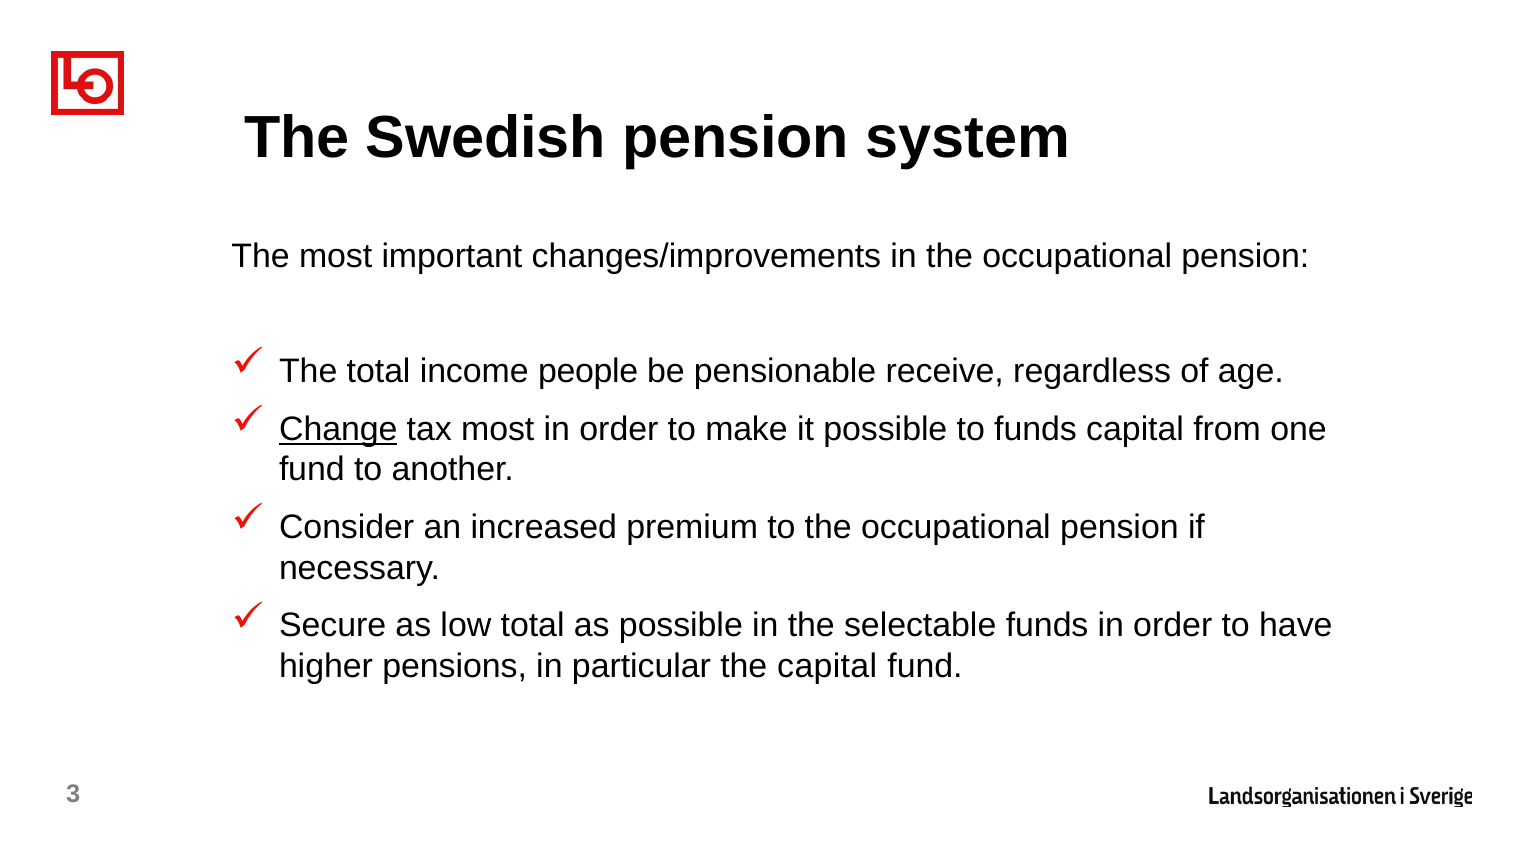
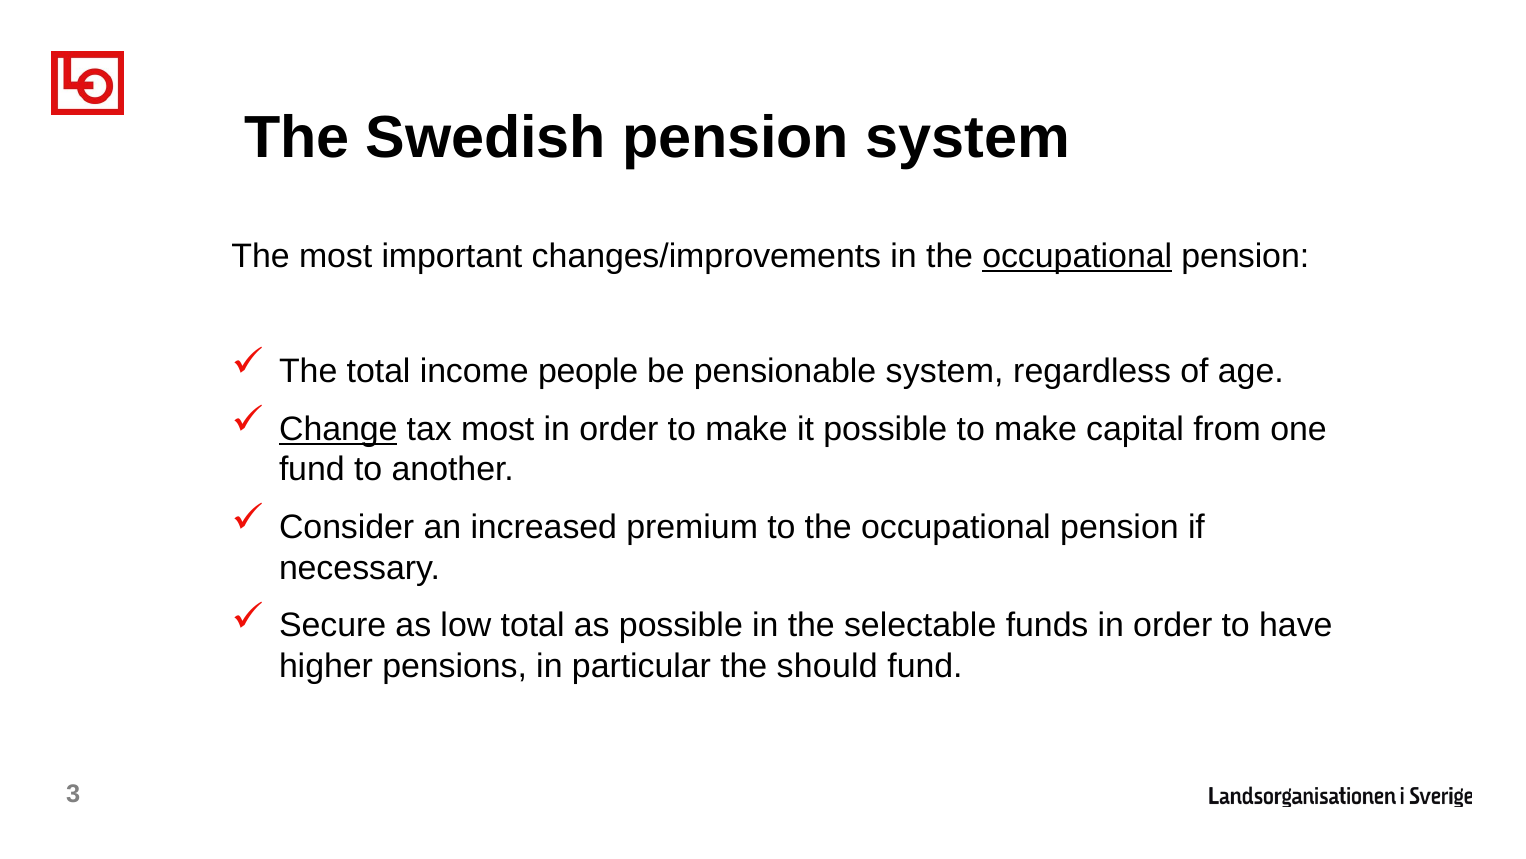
occupational underline: none -> present (1077, 256)
pensionable receive: receive -> system (945, 371)
possible to funds: funds -> make (1036, 429)
the capital: capital -> should (827, 666)
